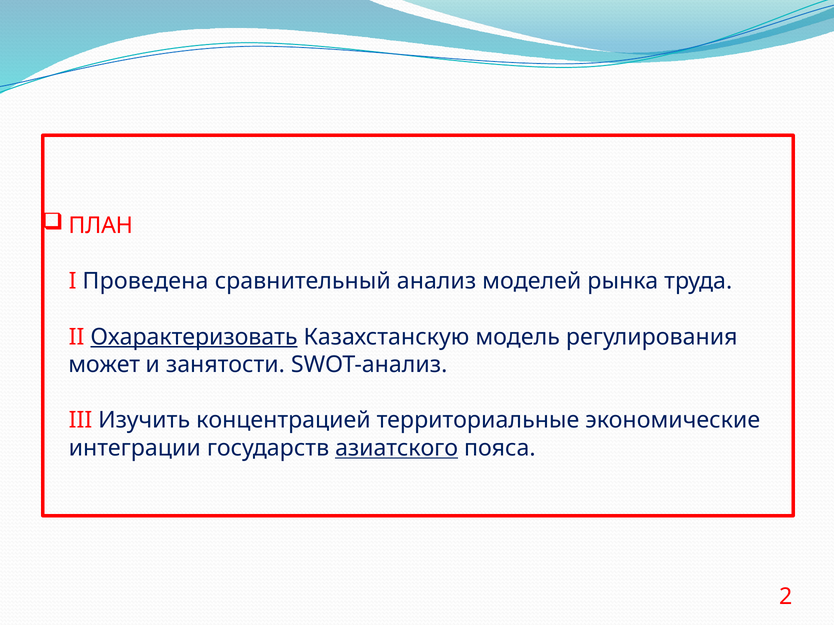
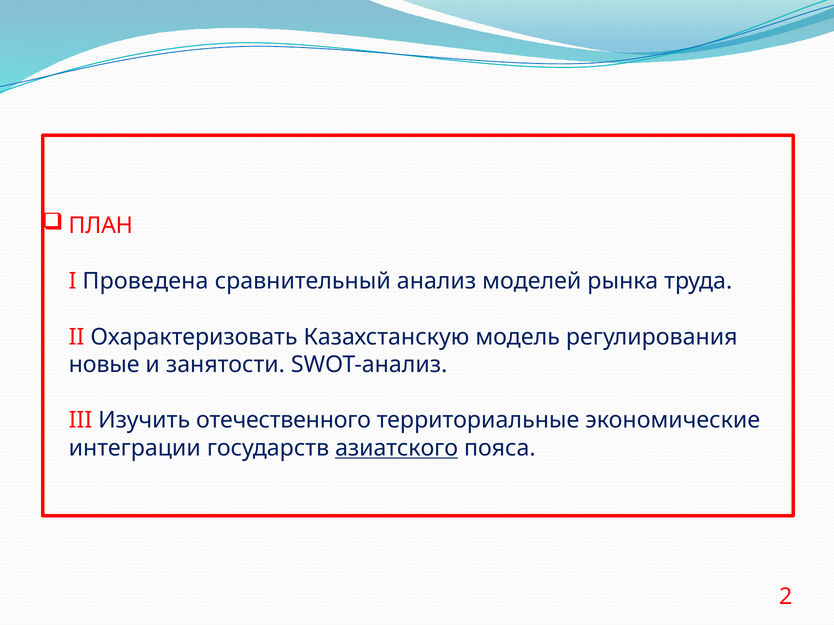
Охарактеризовать underline: present -> none (194, 337)
может: может -> новые (104, 365)
концентрацией: концентрацией -> отечественного (284, 421)
